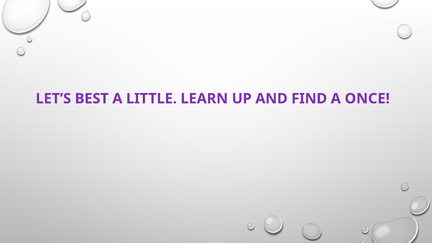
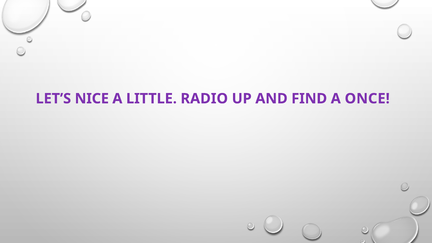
BEST: BEST -> NICE (92, 99)
LEARN: LEARN -> RADIO (204, 99)
